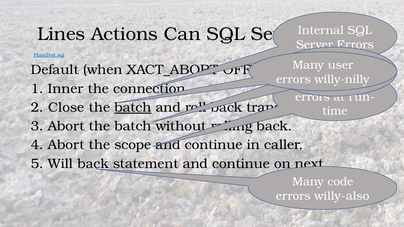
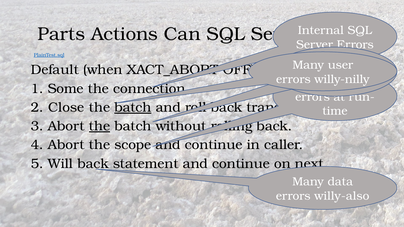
Lines: Lines -> Parts (61, 34)
Inner: Inner -> Some (66, 89)
the underline: none -> present (99, 126)
code: code -> data (340, 182)
